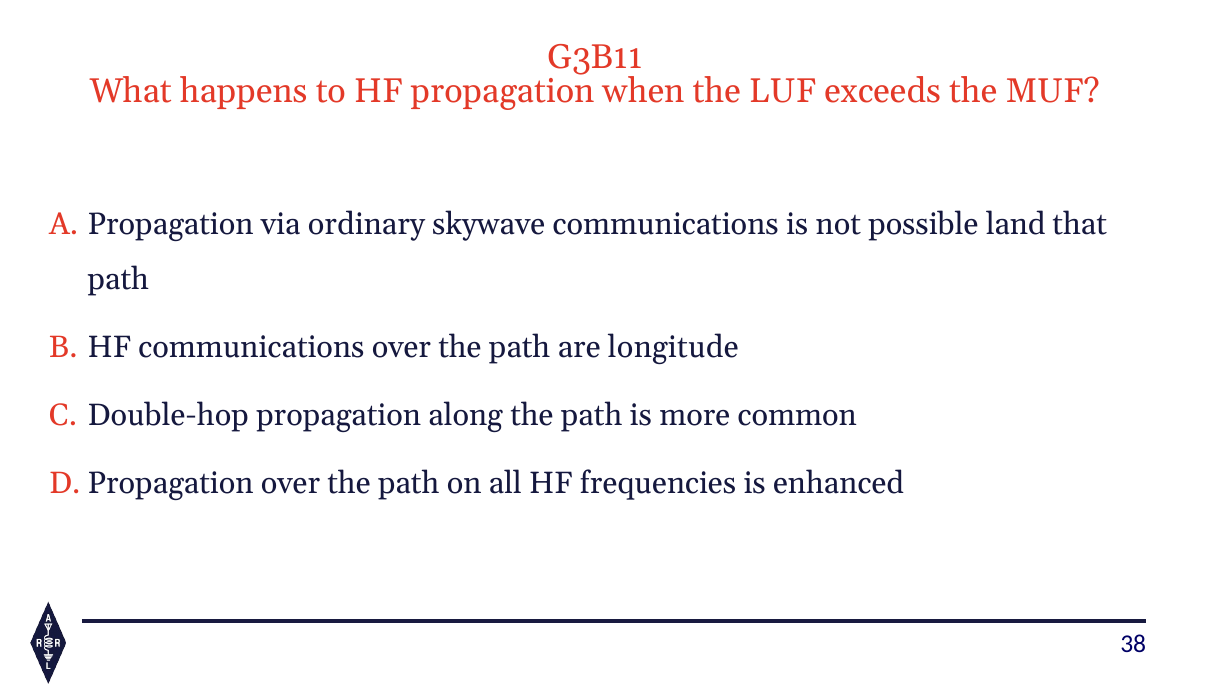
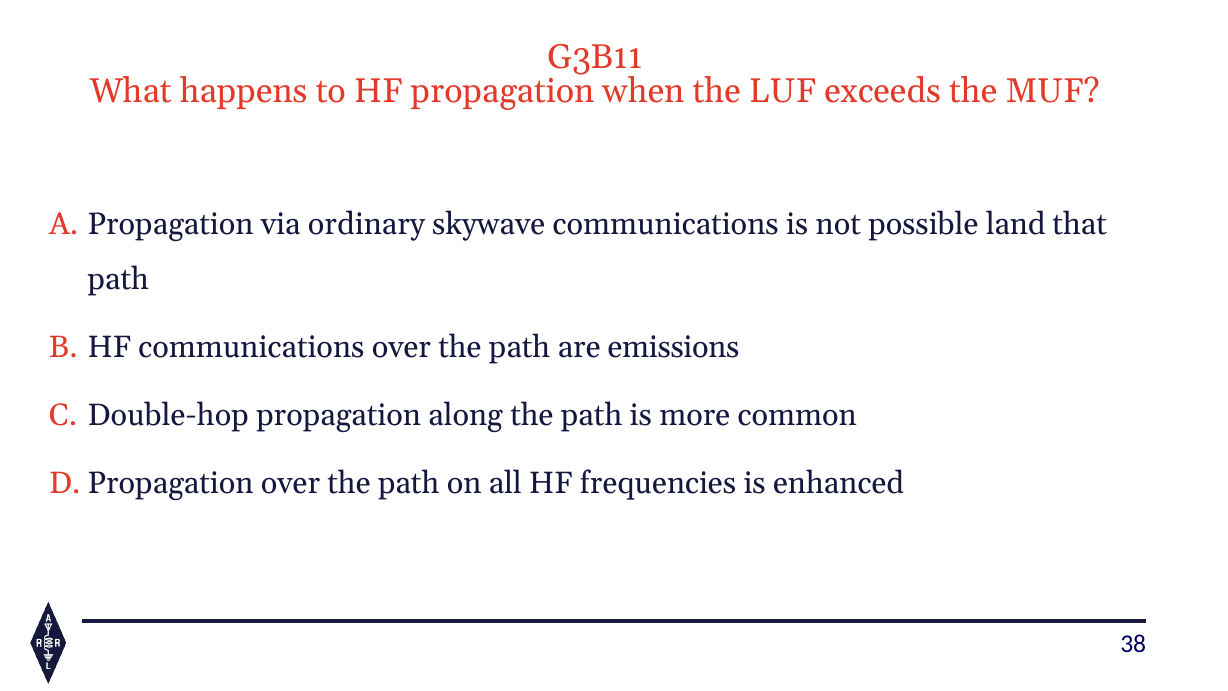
longitude: longitude -> emissions (674, 347)
